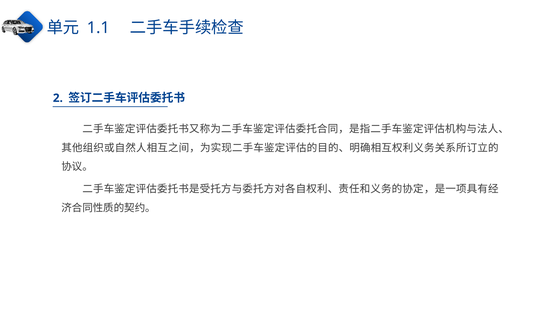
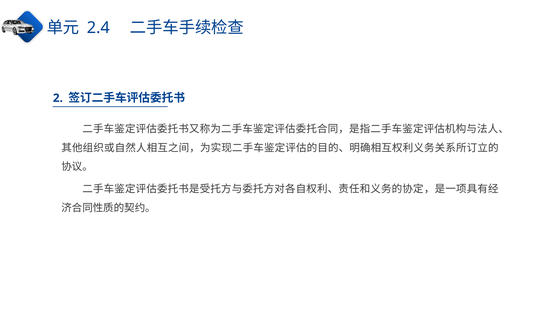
1.1: 1.1 -> 2.4 (98, 28)
